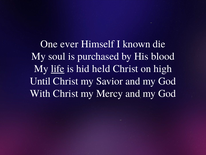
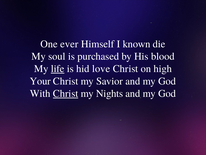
held: held -> love (101, 69)
Until: Until -> Your (40, 81)
Christ underline: none -> present (66, 93)
Mercy: Mercy -> Nights (110, 93)
